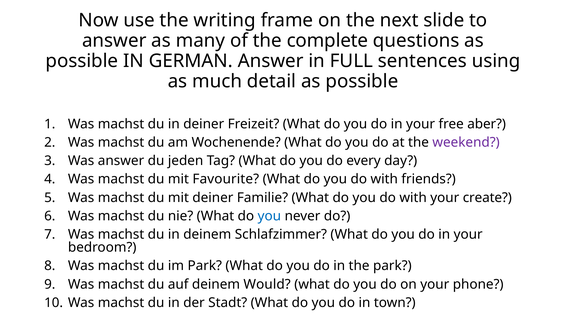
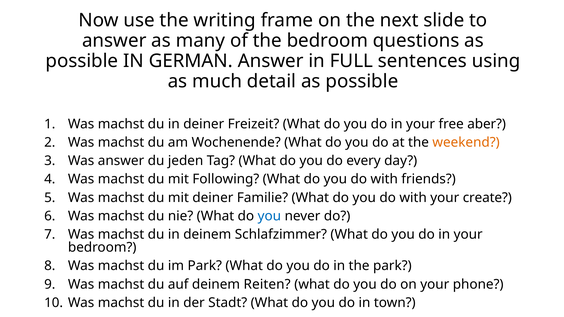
the complete: complete -> bedroom (327, 41)
weekend colour: purple -> orange (466, 143)
Favourite: Favourite -> Following (226, 179)
Would: Would -> Reiten (267, 284)
